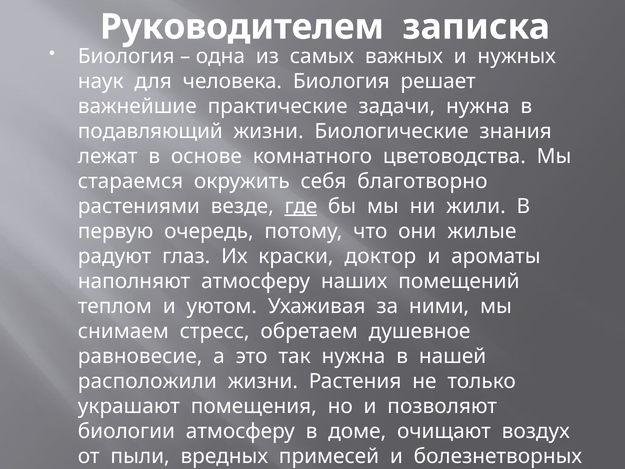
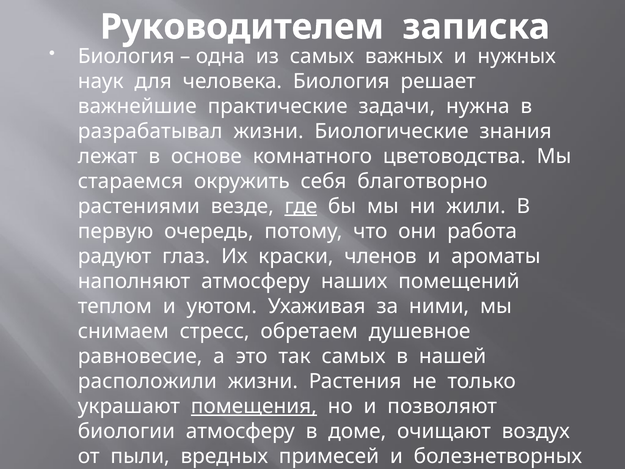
подавляющий: подавляющий -> разрабатывал (150, 131)
жилые: жилые -> работа (482, 231)
доктор: доктор -> членов (381, 256)
так нужна: нужна -> самых (354, 356)
помещения underline: none -> present (254, 406)
